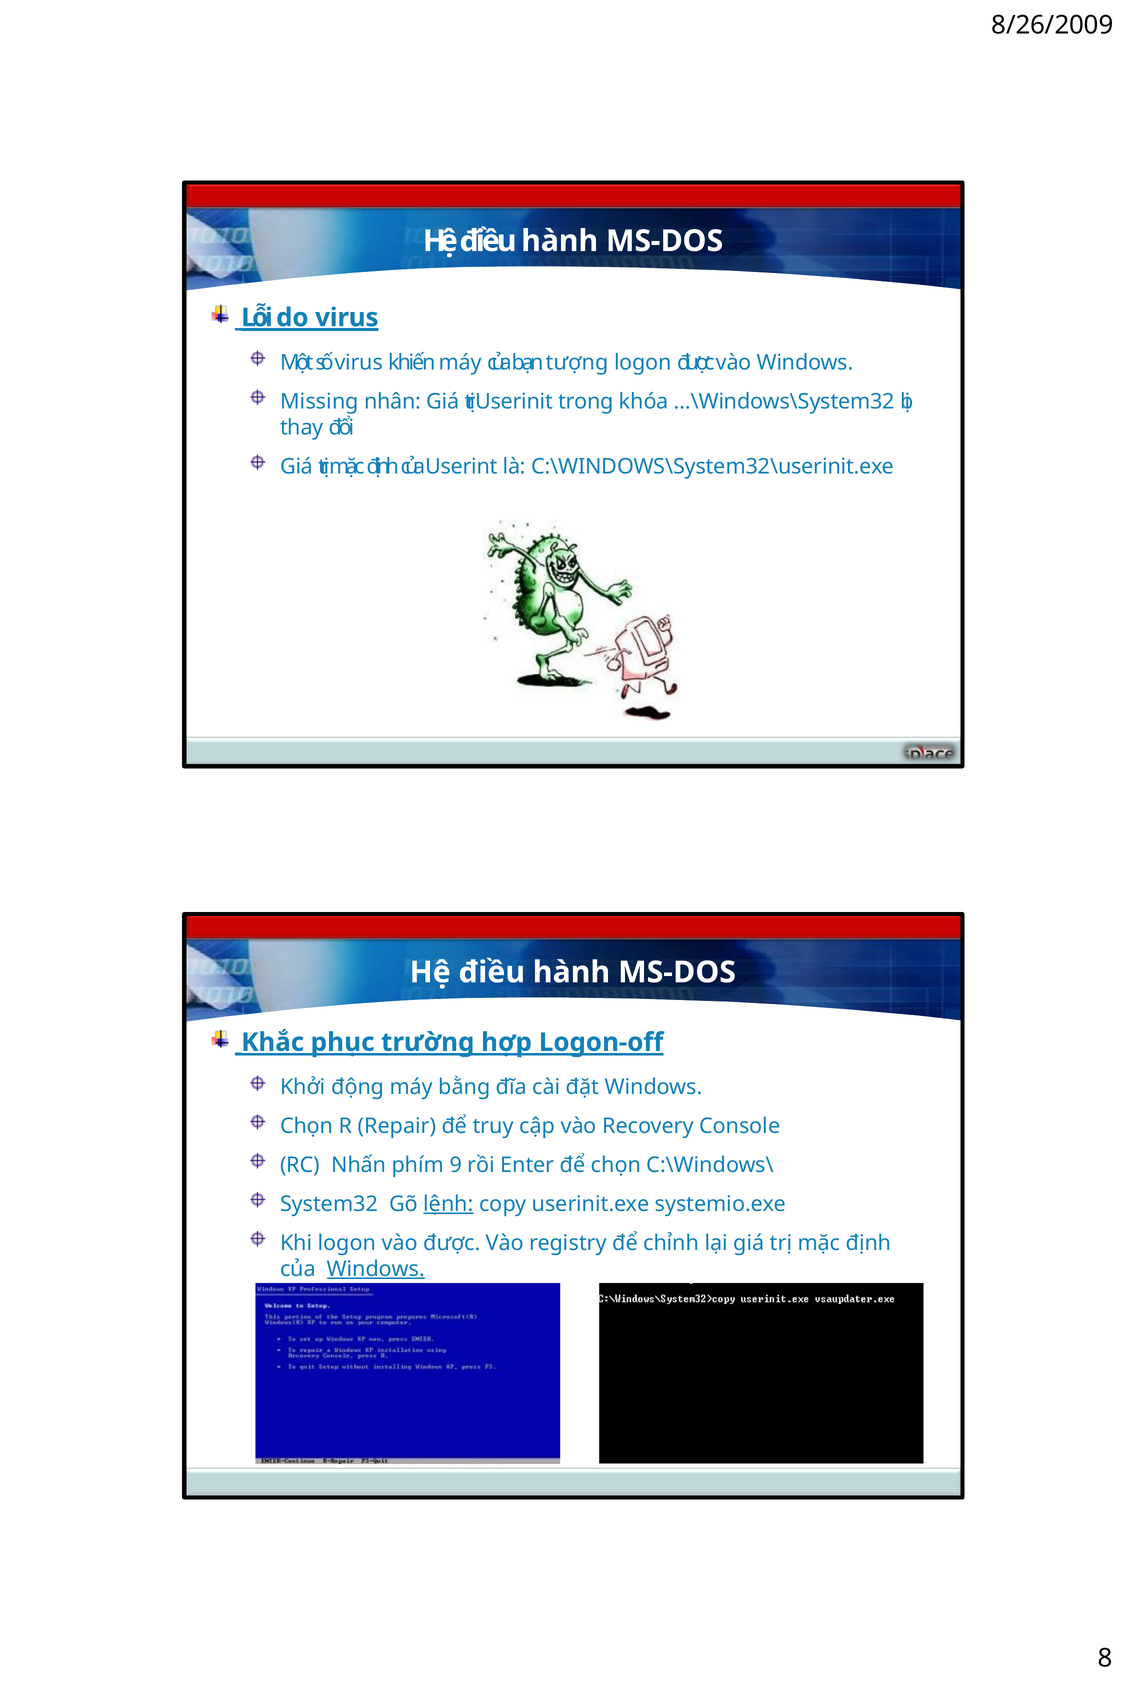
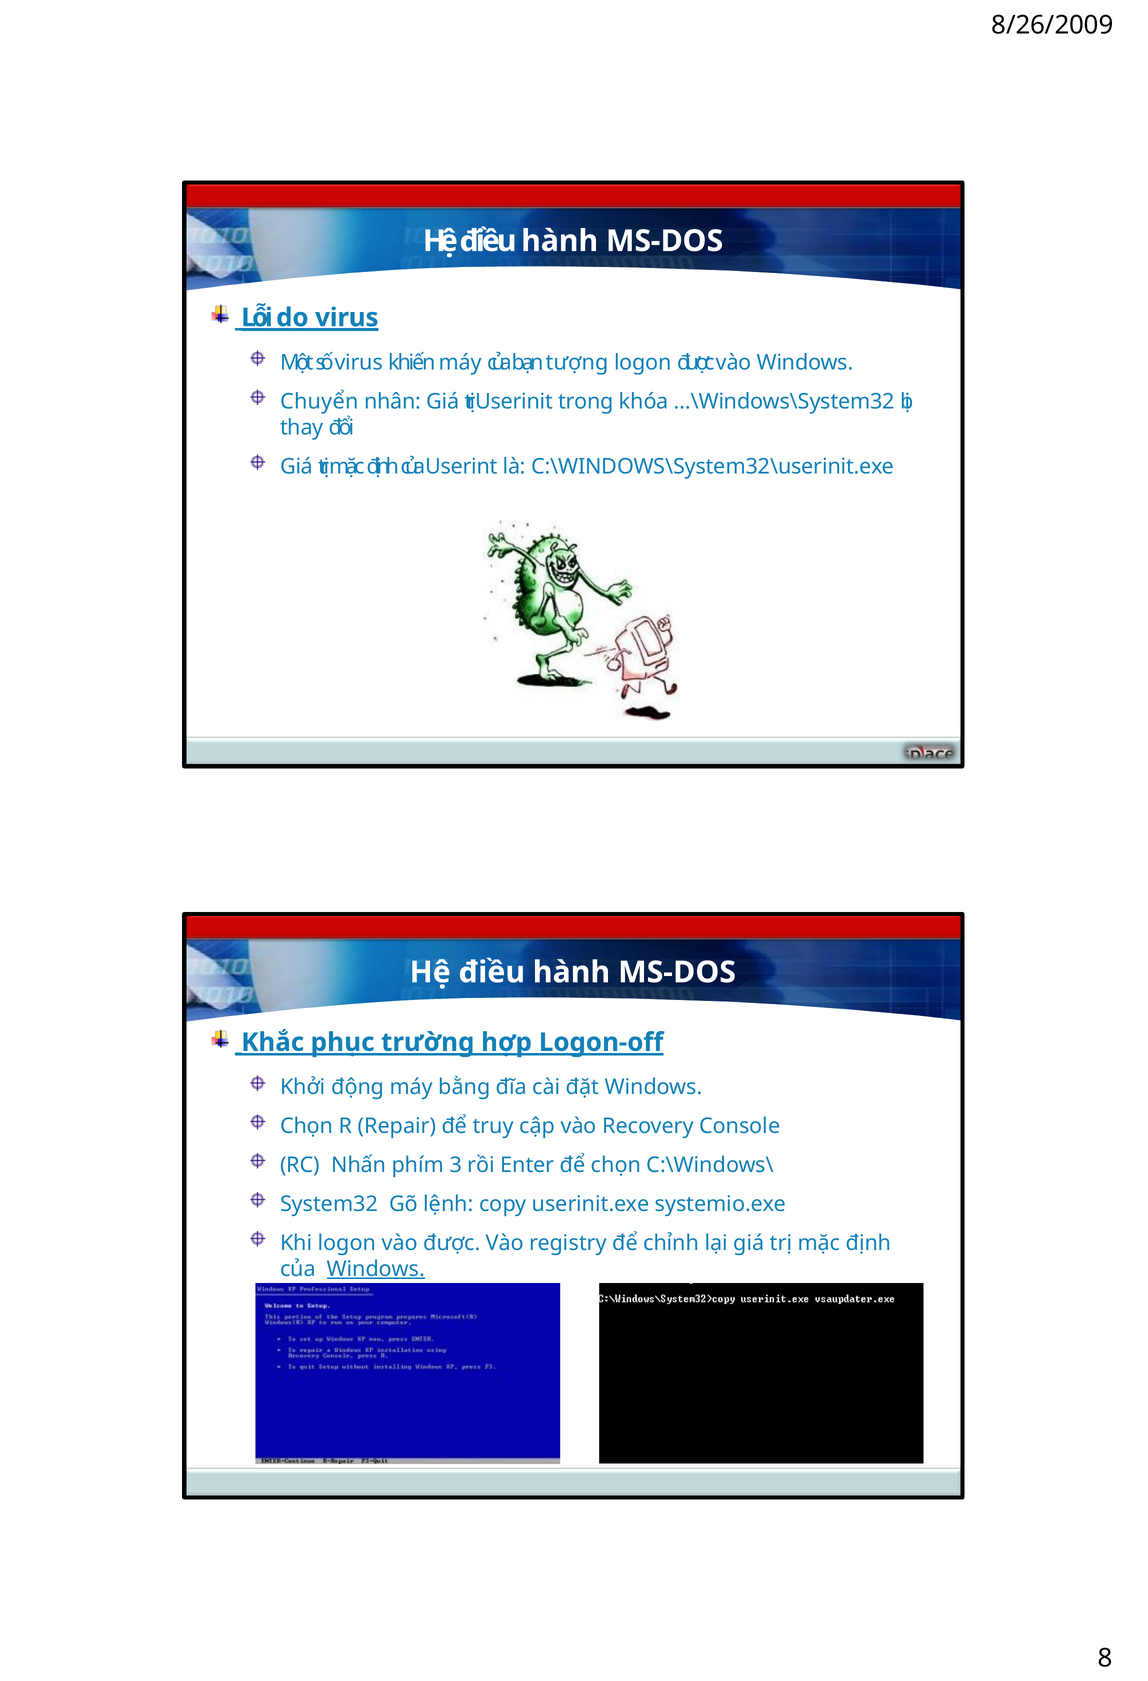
Missing: Missing -> Chuyển (319, 401)
9: 9 -> 3 (456, 1165)
lệnh underline: present -> none (449, 1204)
